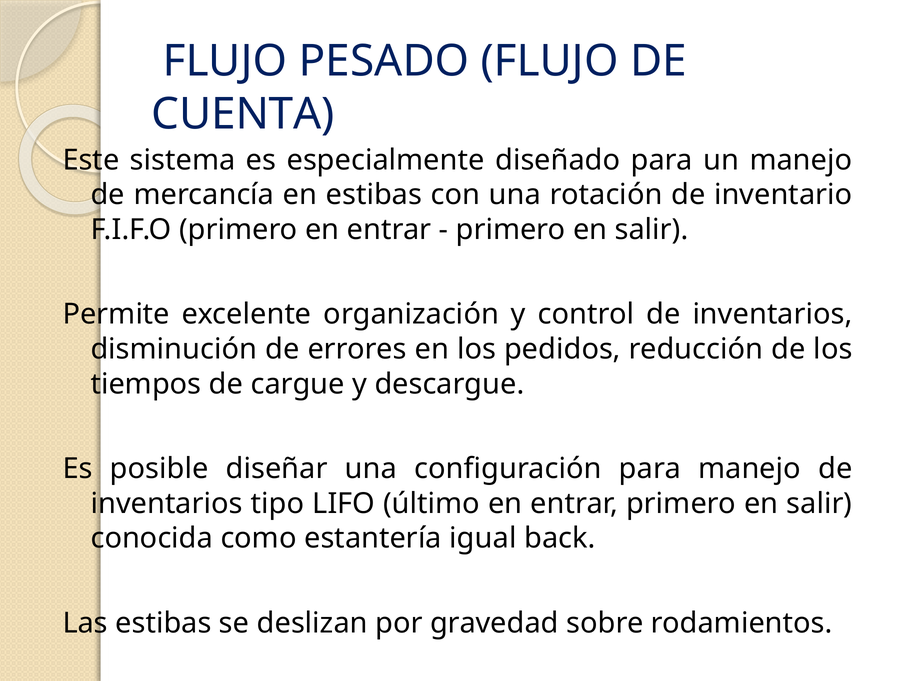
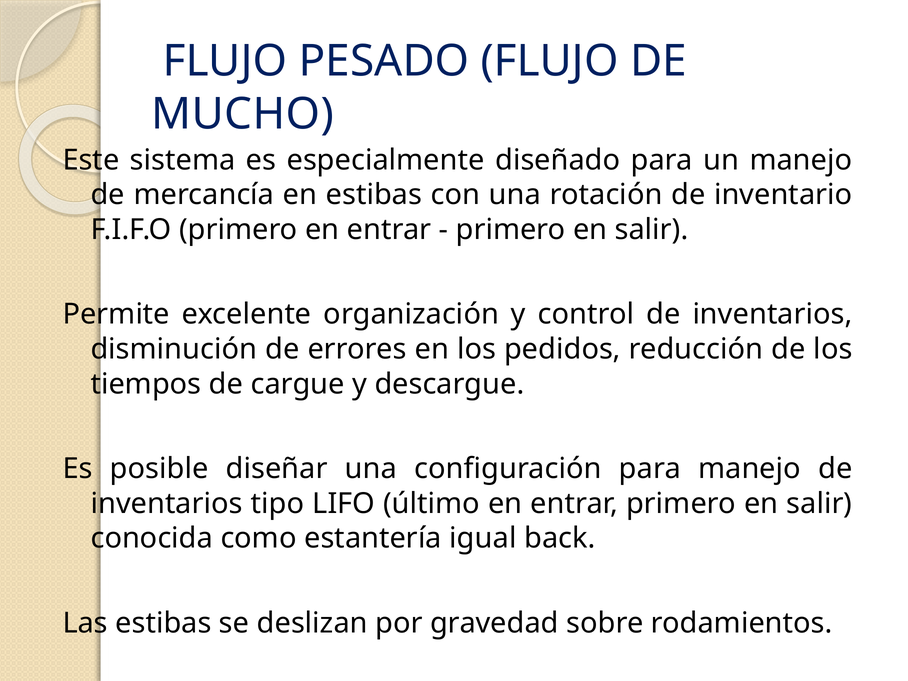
CUENTA: CUENTA -> MUCHO (243, 114)
